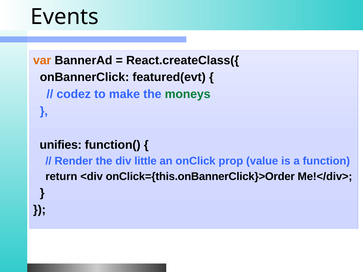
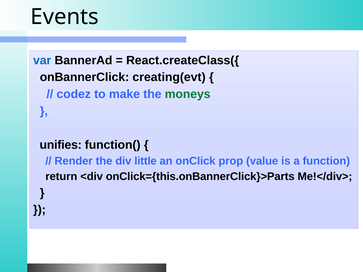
var colour: orange -> blue (42, 60)
featured(evt: featured(evt -> creating(evt (169, 77)
onClick={this.onBannerClick}>Order: onClick={this.onBannerClick}>Order -> onClick={this.onBannerClick}>Parts (200, 177)
